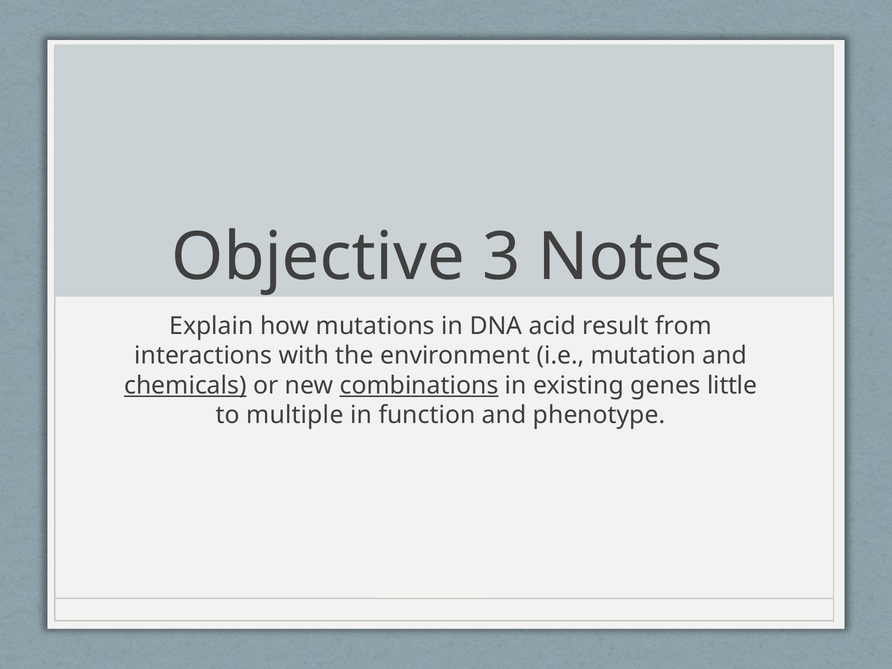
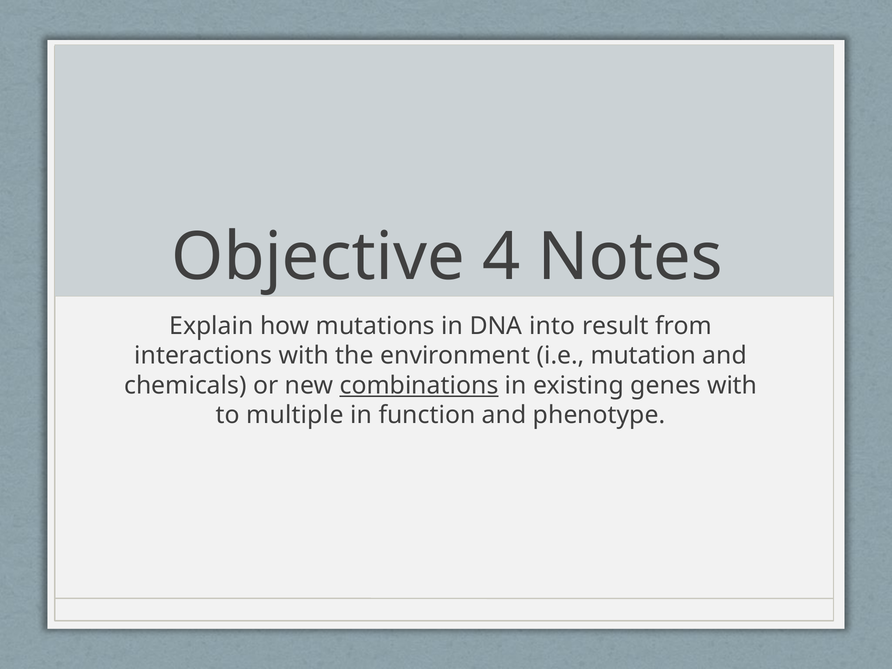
3: 3 -> 4 (501, 257)
acid: acid -> into (552, 326)
chemicals underline: present -> none (185, 385)
genes little: little -> with (732, 385)
